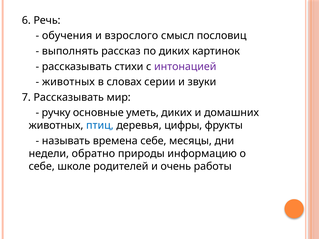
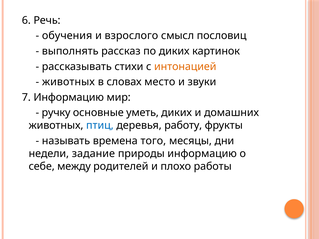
интонацией colour: purple -> orange (185, 67)
серии: серии -> место (160, 82)
7 Рассказывать: Рассказывать -> Информацию (69, 97)
цифры: цифры -> работу (183, 126)
времена себе: себе -> того (153, 141)
обратно: обратно -> задание (93, 154)
школе: школе -> между (74, 167)
очень: очень -> плохо (176, 167)
